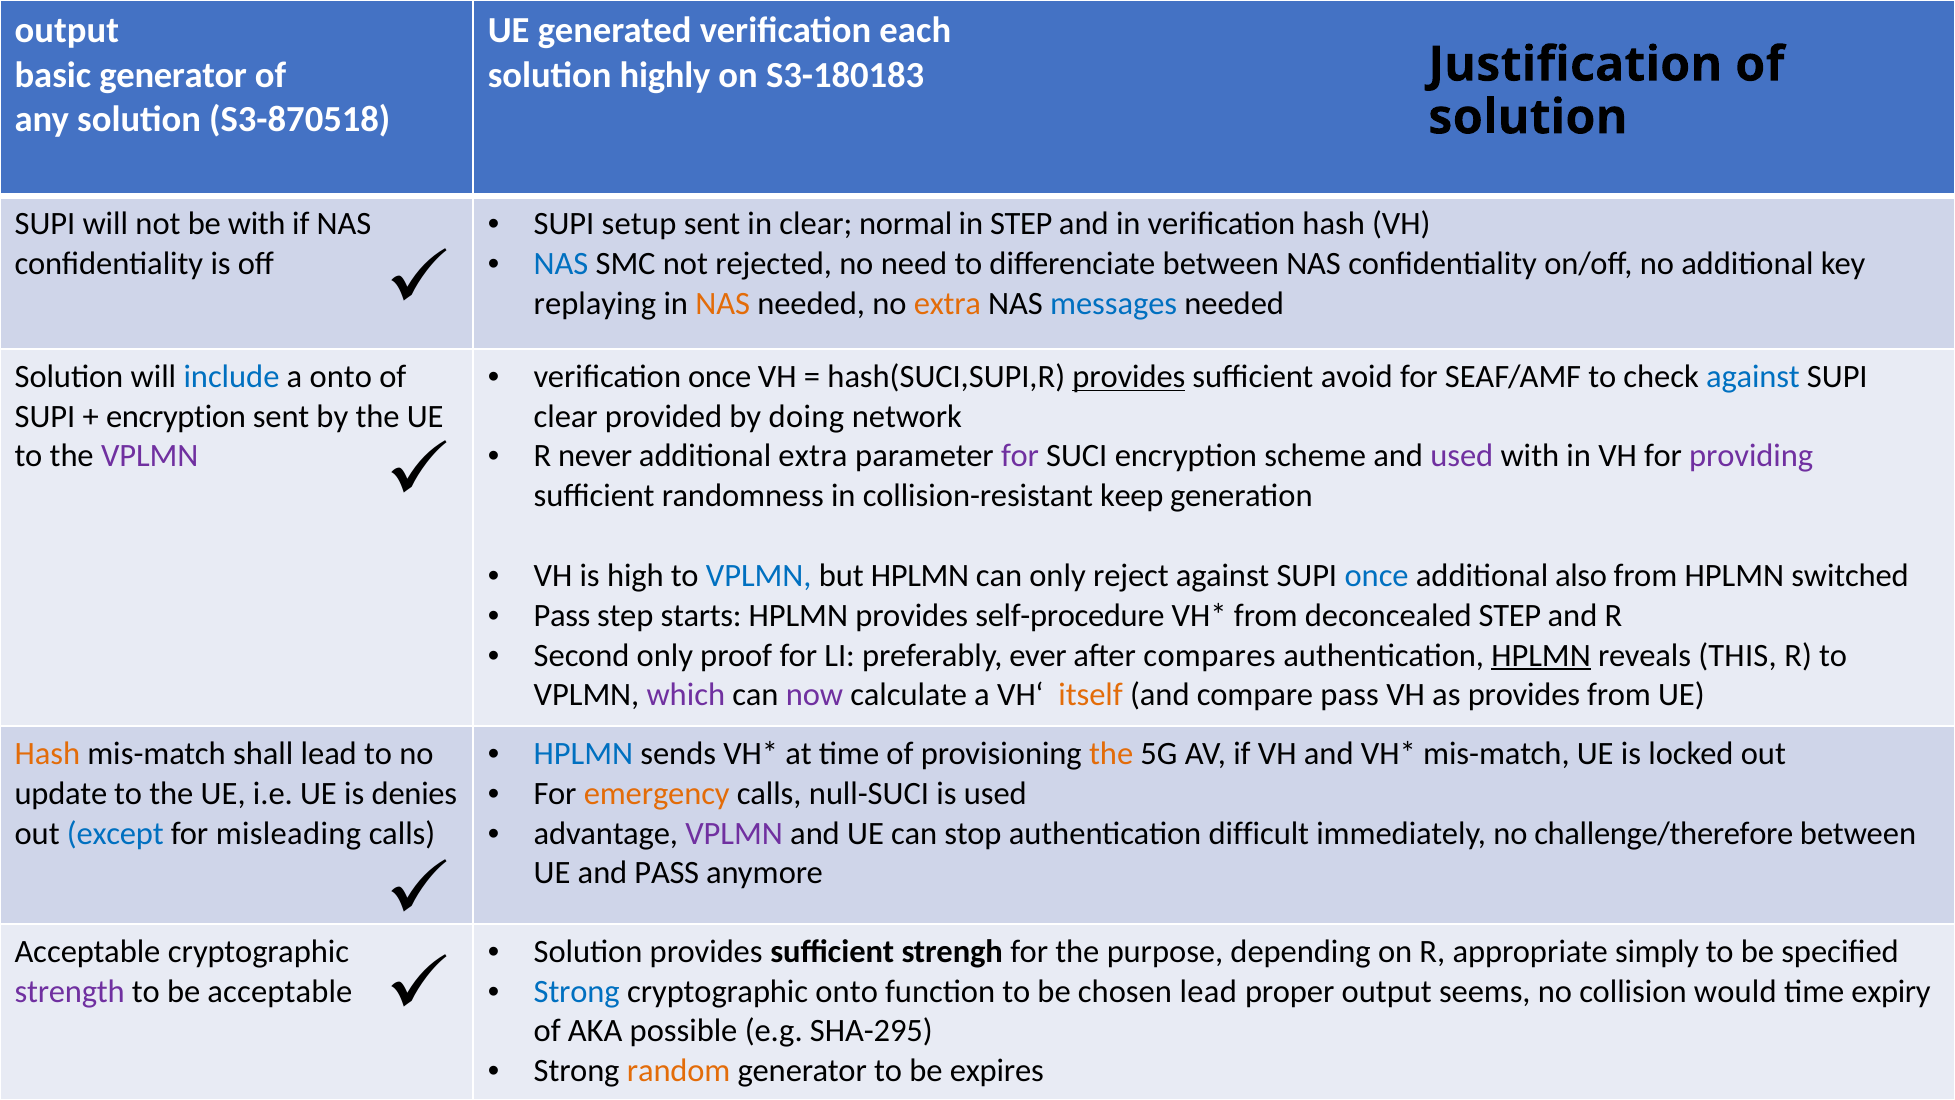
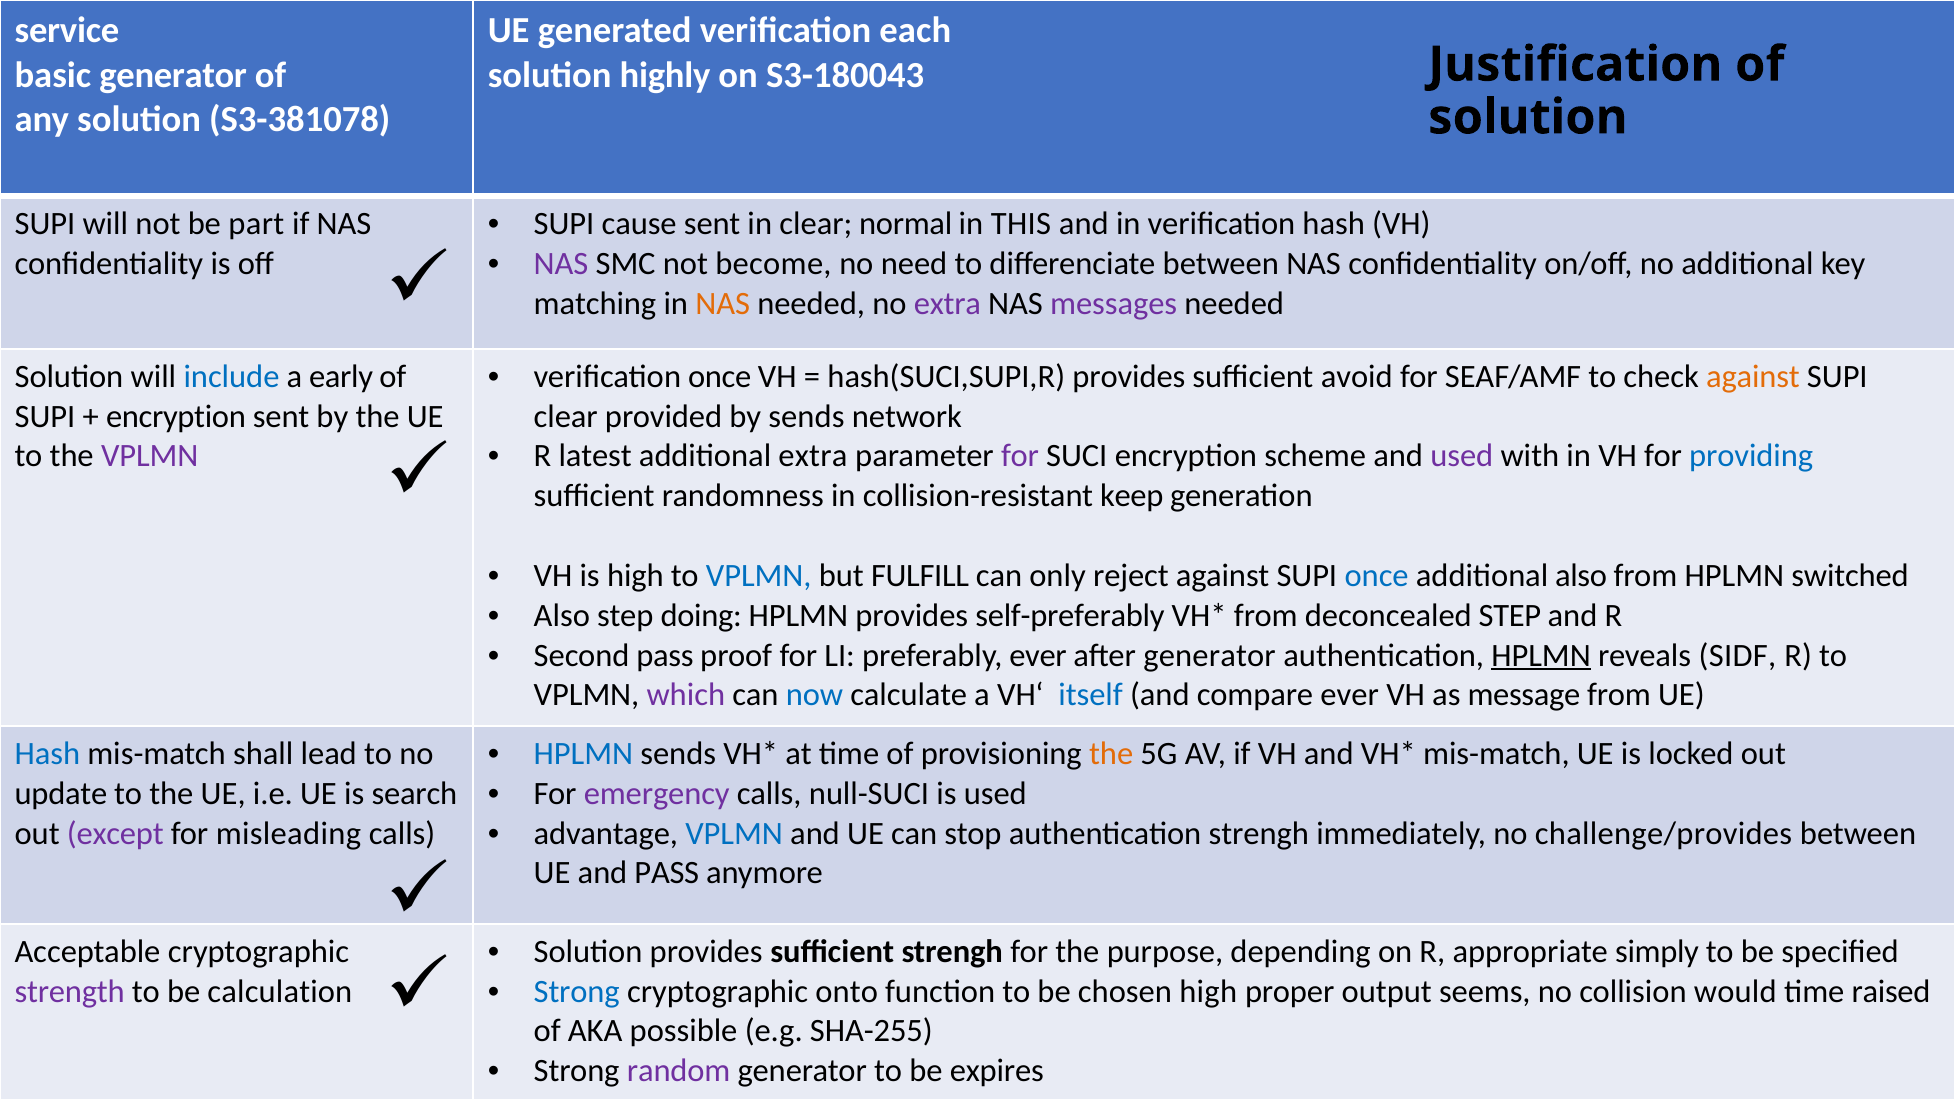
output: output -> service (67, 30)
S3-180183: S3-180183 -> S3-180043 (845, 75)
S3-870518: S3-870518 -> S3-381078 (300, 120)
setup: setup -> cause (639, 224)
in STEP: STEP -> THIS (1021, 224)
be with: with -> part (256, 224)
NAS colour: blue -> purple (561, 264)
rejected: rejected -> become (773, 264)
replaying: replaying -> matching (595, 303)
extra colour: orange -> purple (948, 303)
messages colour: blue -> purple (1114, 303)
provides underline: present -> none (1129, 376)
against colour: blue -> orange (1753, 376)
a onto: onto -> early (341, 376)
by doing: doing -> sends (807, 416)
never: never -> latest (595, 456)
providing colour: purple -> blue (1751, 456)
but HPLMN: HPLMN -> FULFILL (920, 576)
Pass: Pass -> Also (562, 615)
starts: starts -> doing (701, 615)
self-procedure: self-procedure -> self-preferably (1070, 615)
Second only: only -> pass (665, 655)
after compares: compares -> generator (1210, 655)
THIS: THIS -> SIDF (1737, 655)
now colour: purple -> blue (814, 695)
itself colour: orange -> blue (1091, 695)
compare pass: pass -> ever (1350, 695)
as provides: provides -> message (1524, 695)
Hash colour: orange -> blue (47, 753)
emergency colour: orange -> purple (657, 793)
denies: denies -> search (414, 793)
VPLMN colour: purple -> blue (734, 833)
authentication difficult: difficult -> strengh (1259, 833)
challenge/therefore: challenge/therefore -> challenge/provides (1664, 833)
except colour: blue -> purple (115, 833)
chosen lead: lead -> high (1208, 991)
expiry: expiry -> raised (1891, 991)
be acceptable: acceptable -> calculation (280, 991)
SHA-295: SHA-295 -> SHA-255 (871, 1031)
random colour: orange -> purple (679, 1071)
